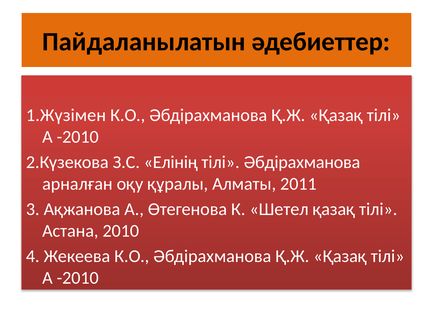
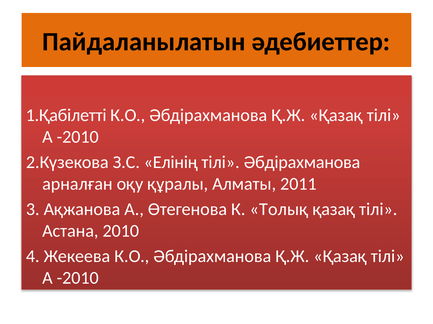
1.Жүзімен: 1.Жүзімен -> 1.Қабілетті (66, 116)
Шетел: Шетел -> Толық (279, 210)
